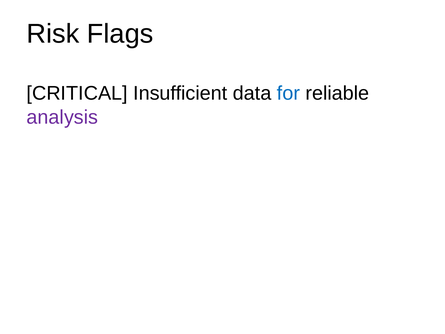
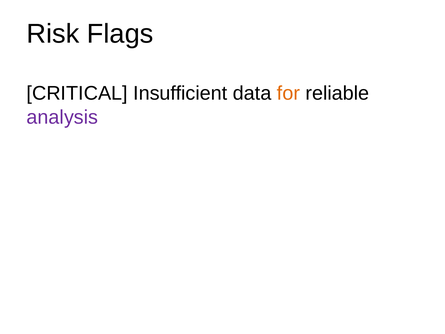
for colour: blue -> orange (288, 93)
